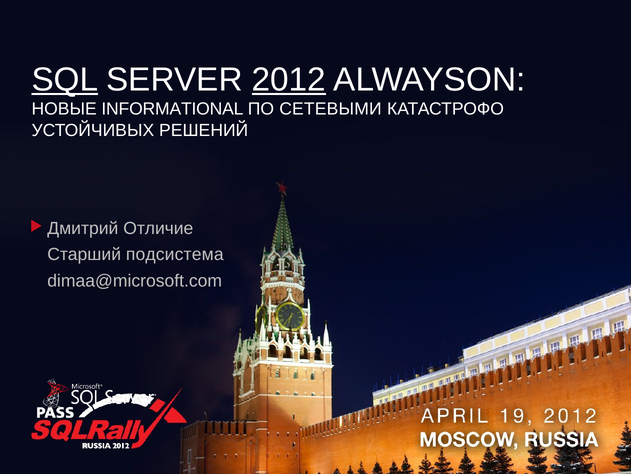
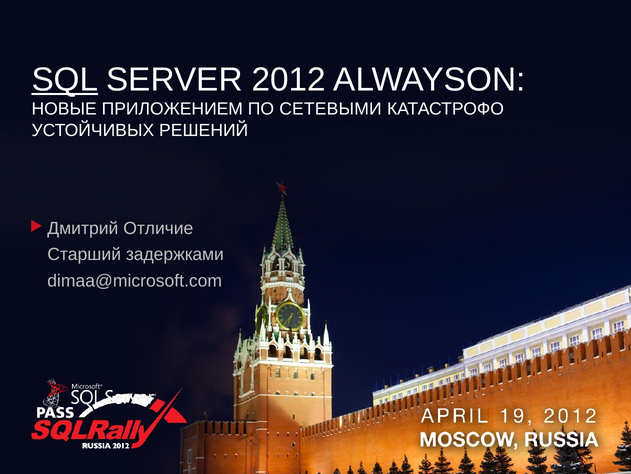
2012 underline: present -> none (289, 80)
INFORMATIONAL: INFORMATIONAL -> ПРИЛОЖЕНИЕМ (172, 109)
подсистема: подсистема -> задержками (175, 254)
